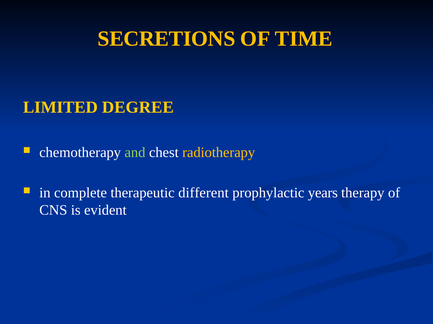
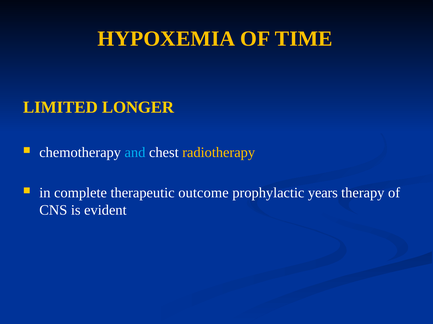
SECRETIONS: SECRETIONS -> HYPOXEMIA (166, 39)
DEGREE: DEGREE -> LONGER (138, 108)
and colour: light green -> light blue (135, 153)
different: different -> outcome (203, 193)
